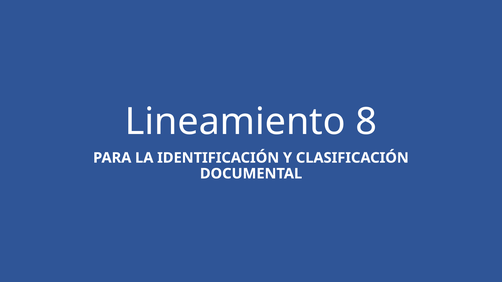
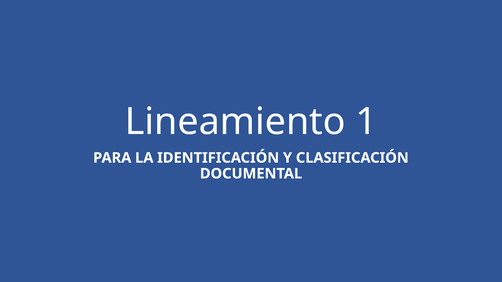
8: 8 -> 1 (366, 122)
